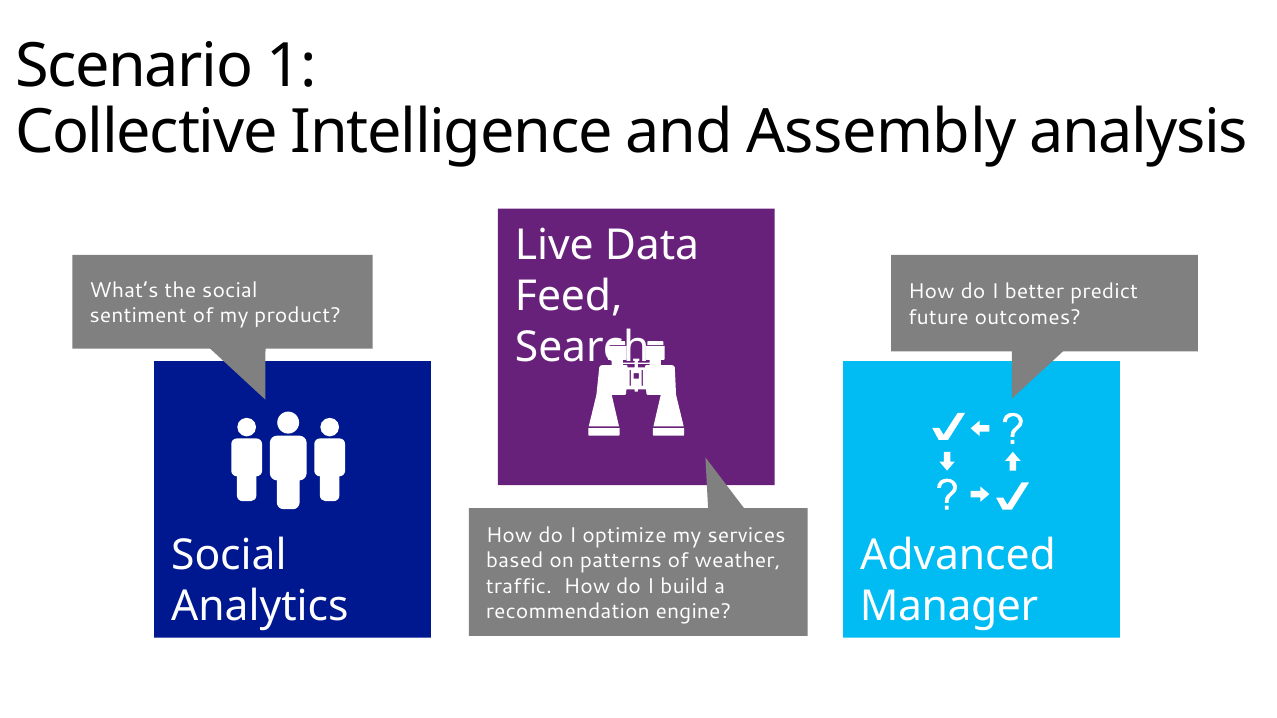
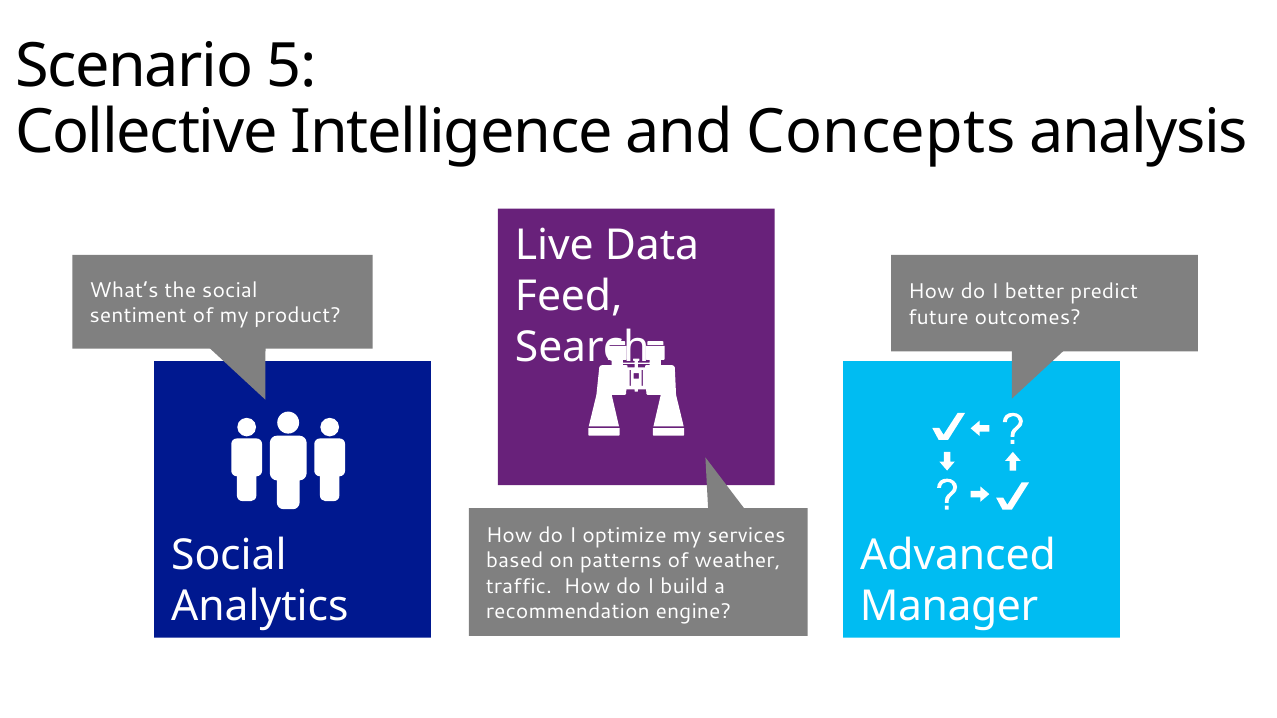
1: 1 -> 5 (292, 66)
Assembly: Assembly -> Concepts (881, 132)
